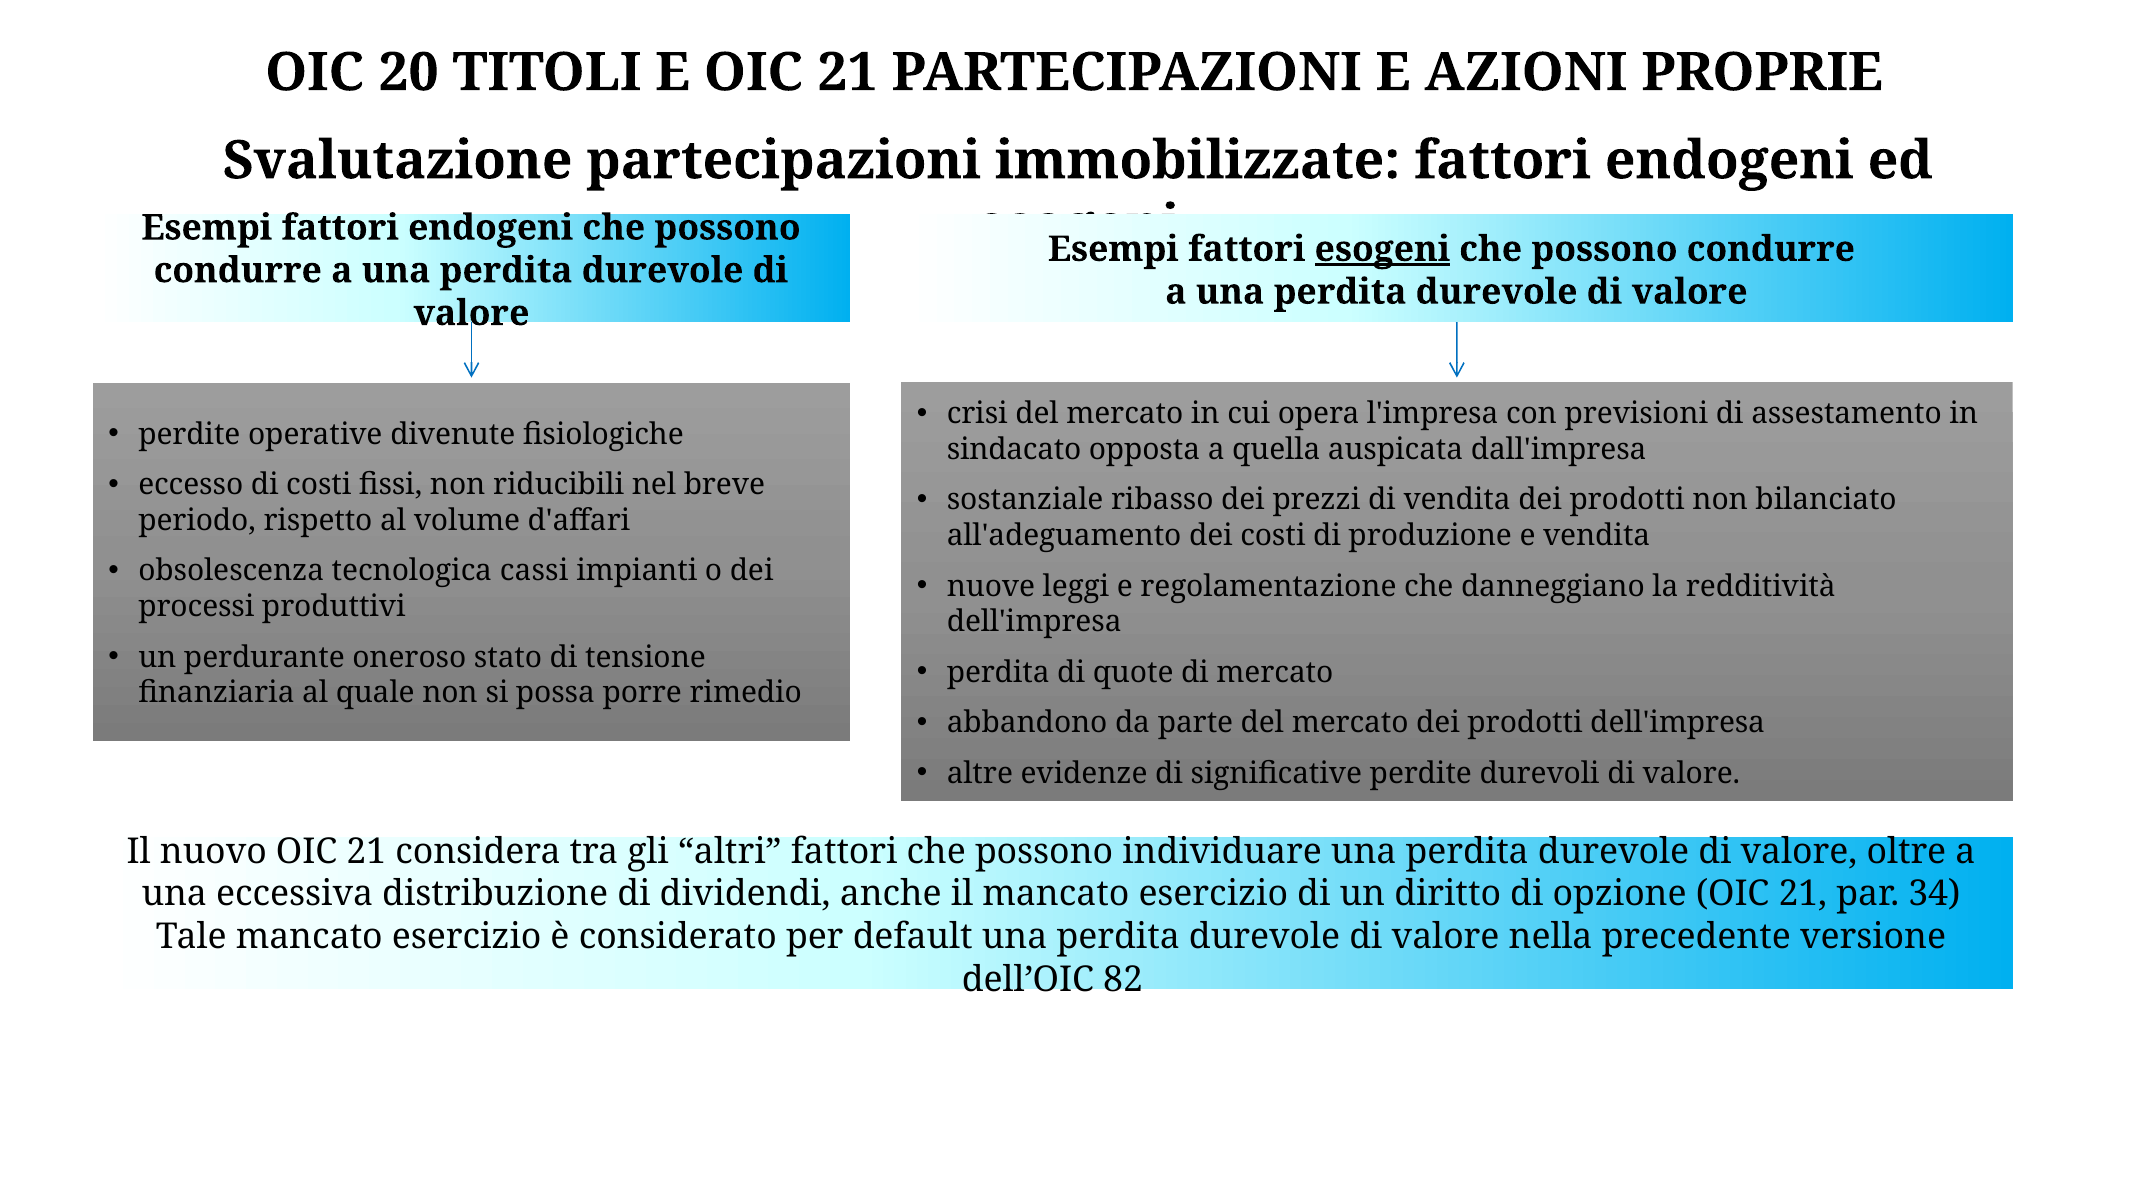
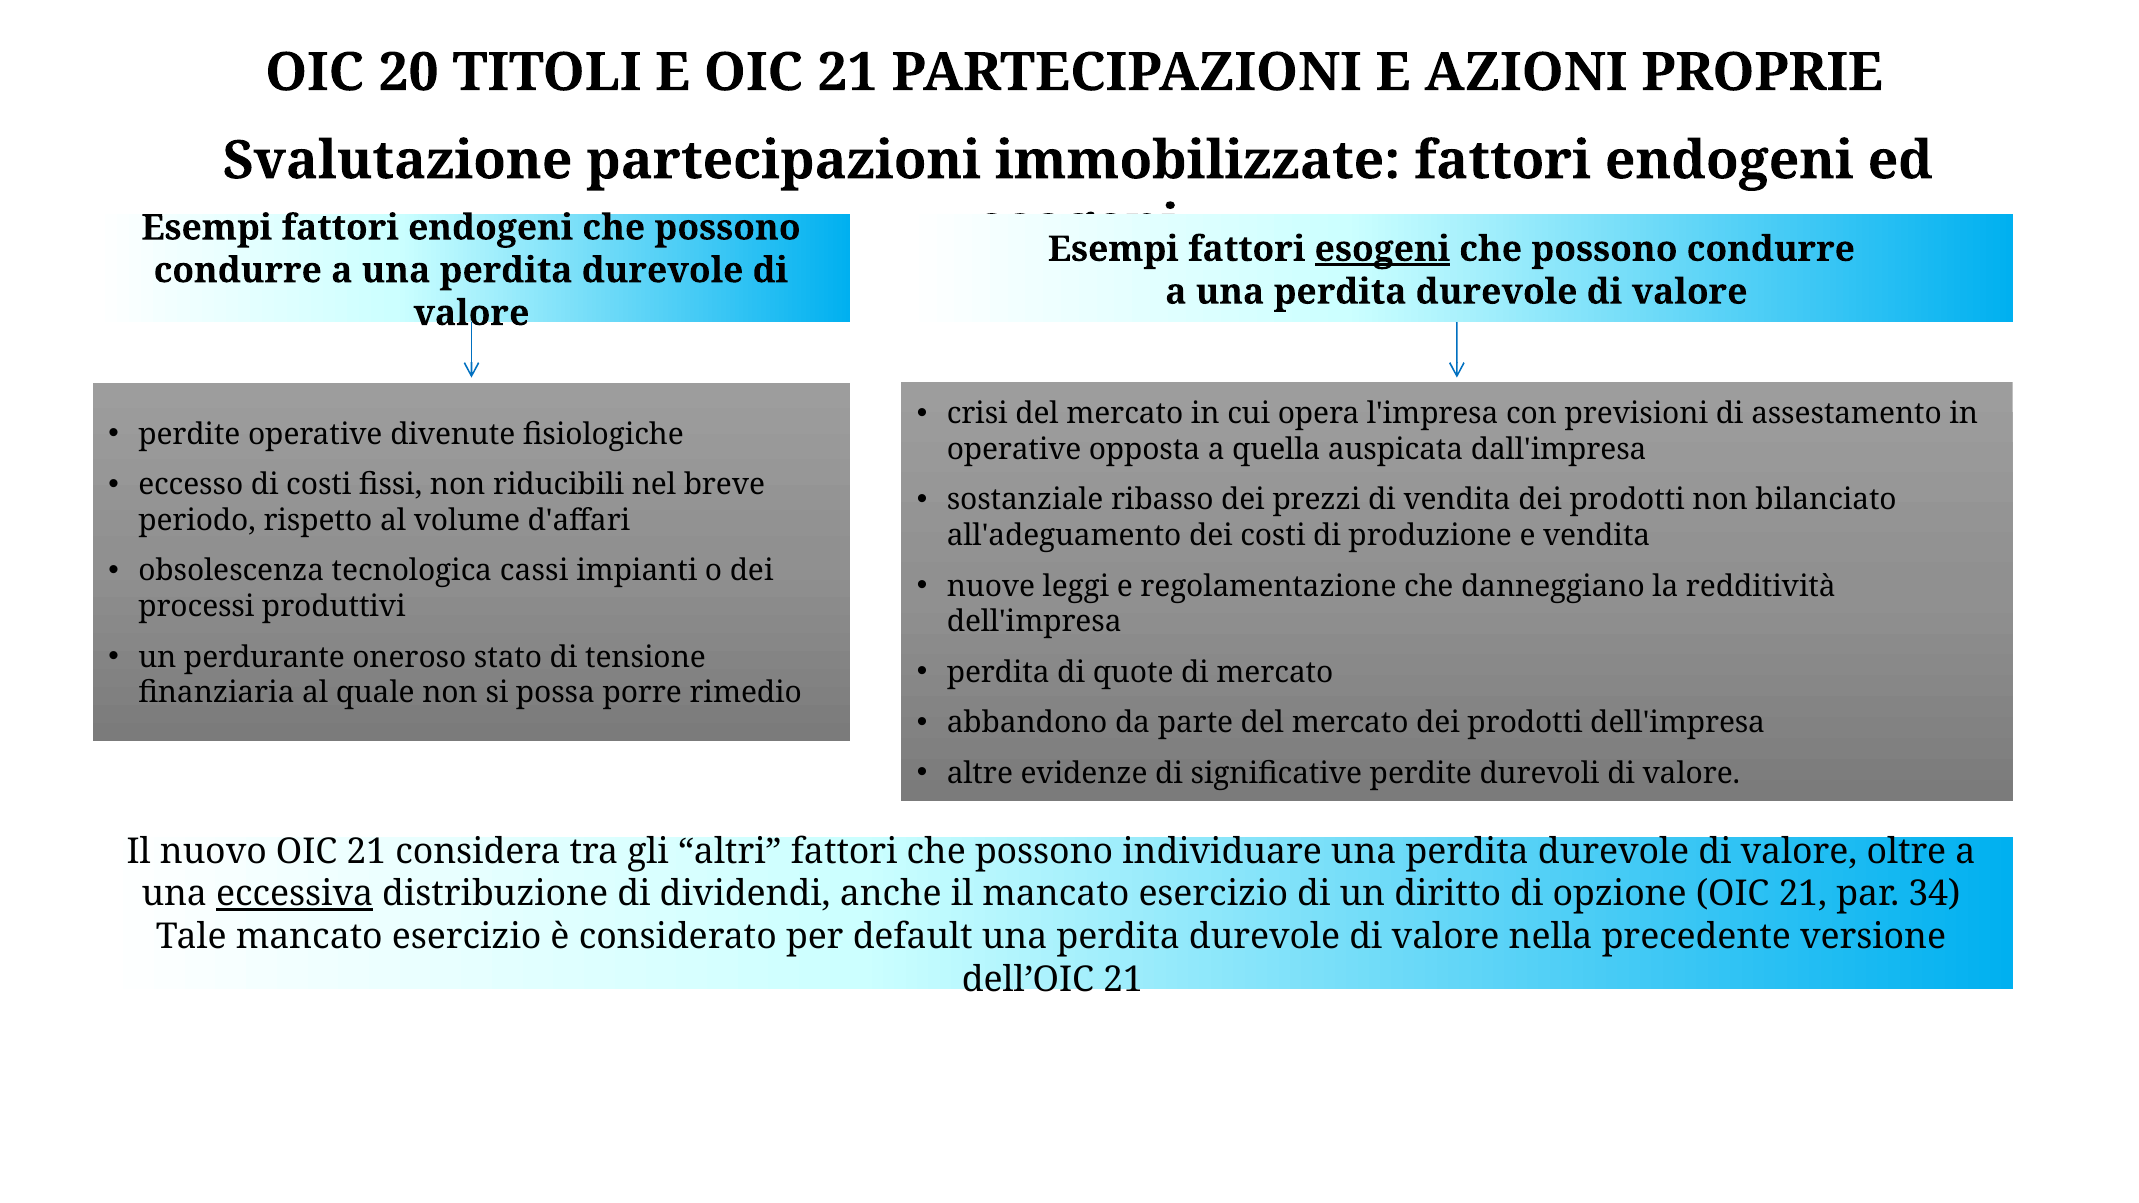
sindacato: sindacato -> operative (1014, 450)
eccessiva underline: none -> present (295, 894)
dell’OIC 82: 82 -> 21 (1123, 980)
